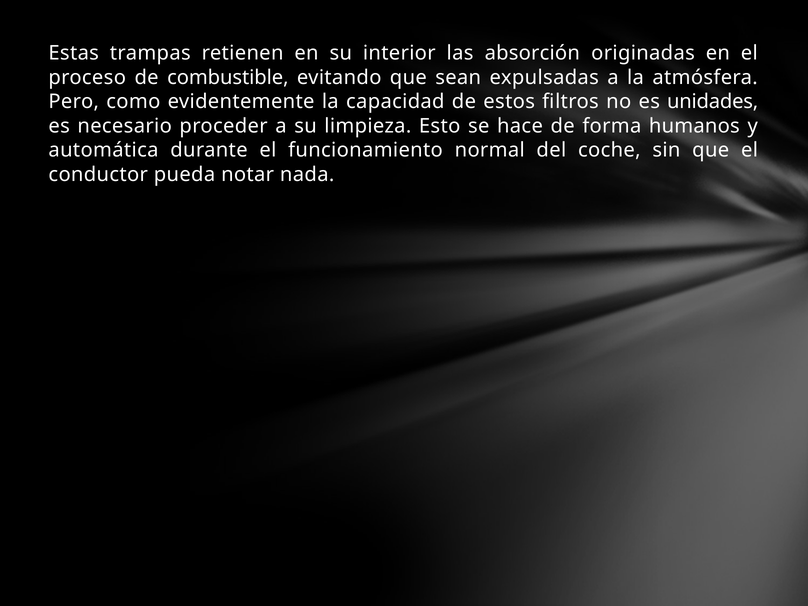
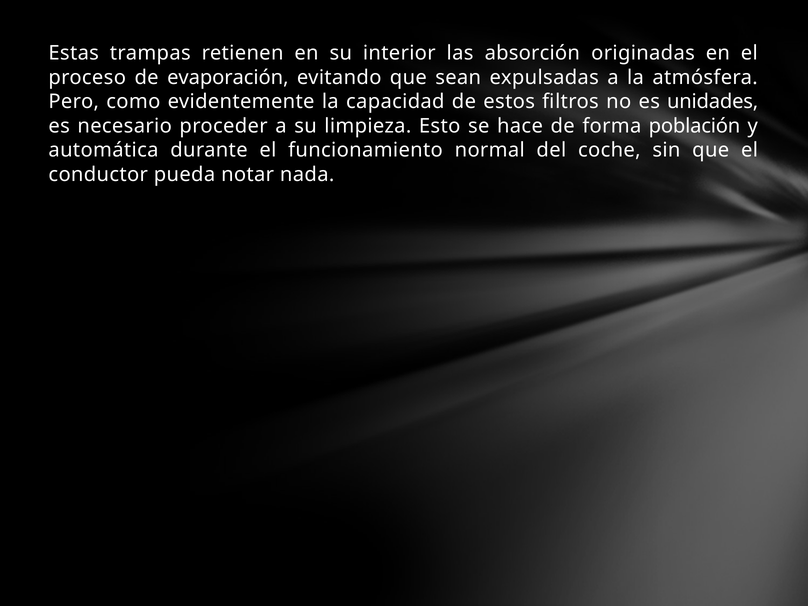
combustible: combustible -> evaporación (228, 78)
humanos: humanos -> población (695, 126)
